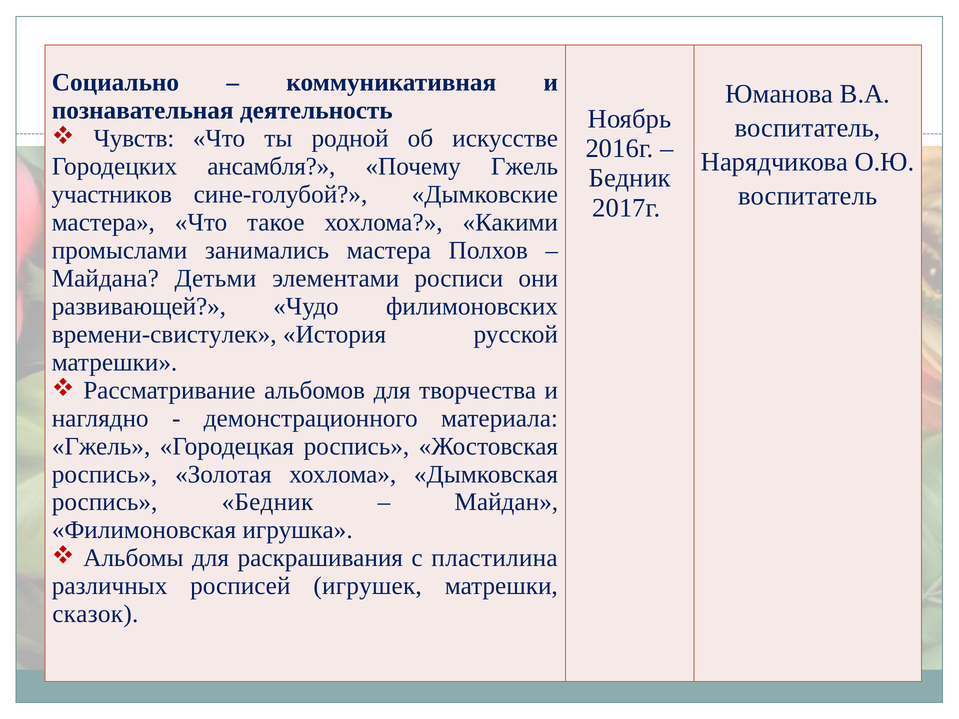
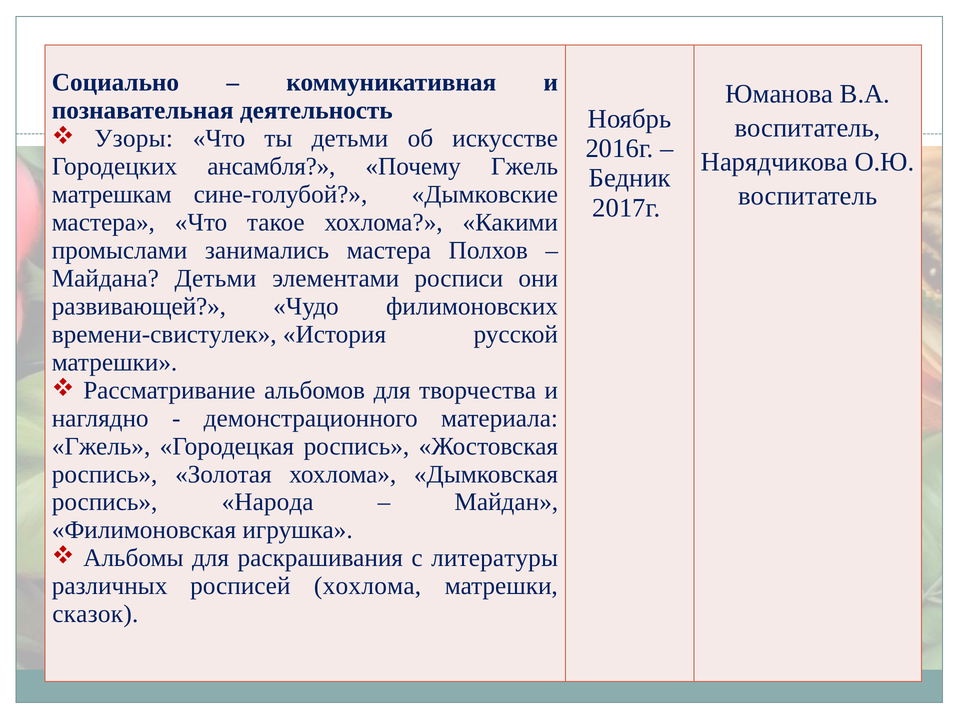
Чувств: Чувств -> Узоры (134, 139)
ты родной: родной -> детьми (350, 139)
участников: участников -> матрешкам (112, 195)
роспись Бедник: Бедник -> Народа (268, 502)
пластилина: пластилина -> литературы (495, 558)
росписей игрушек: игрушек -> хохлома (368, 586)
